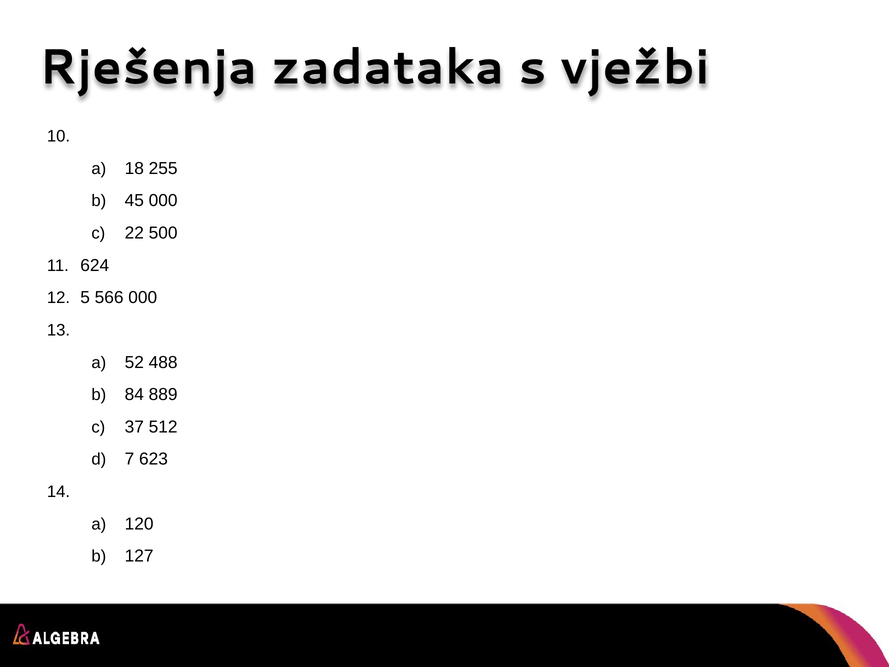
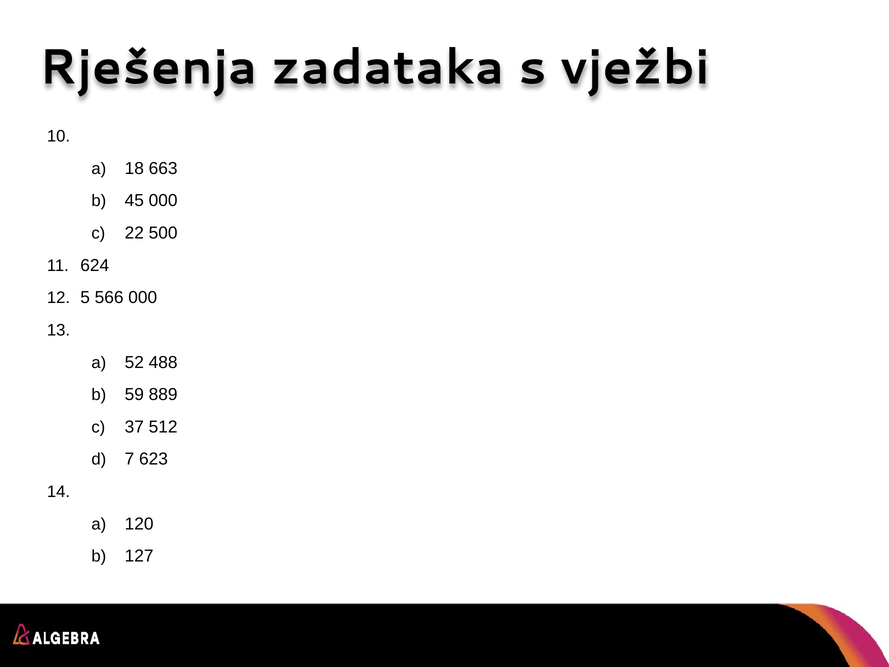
255: 255 -> 663 (163, 168)
84: 84 -> 59 (134, 394)
